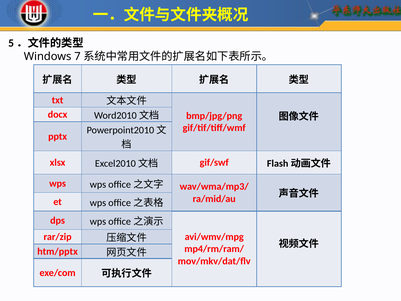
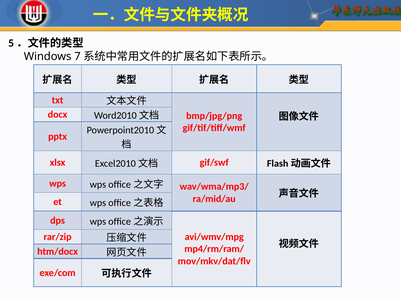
htm/pptx: htm/pptx -> htm/docx (58, 251)
